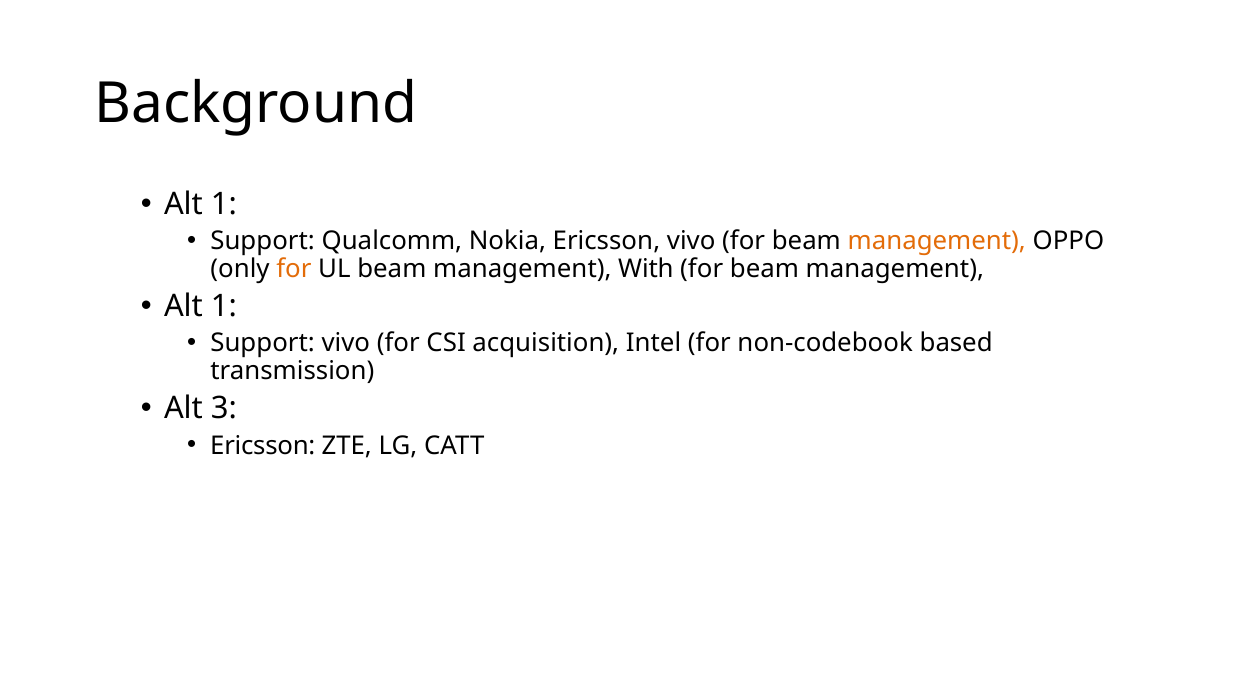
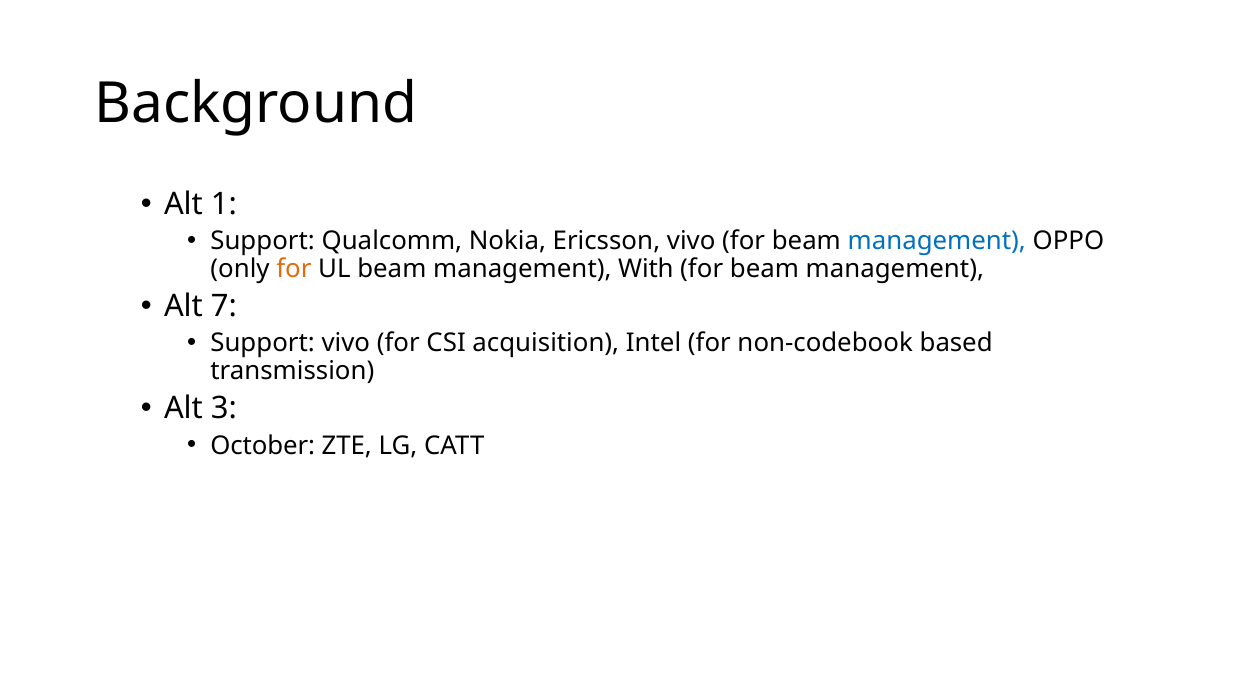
management colour: orange -> blue (937, 241)
1: 1 -> 7 (224, 306)
Ericsson: Ericsson -> October (263, 445)
